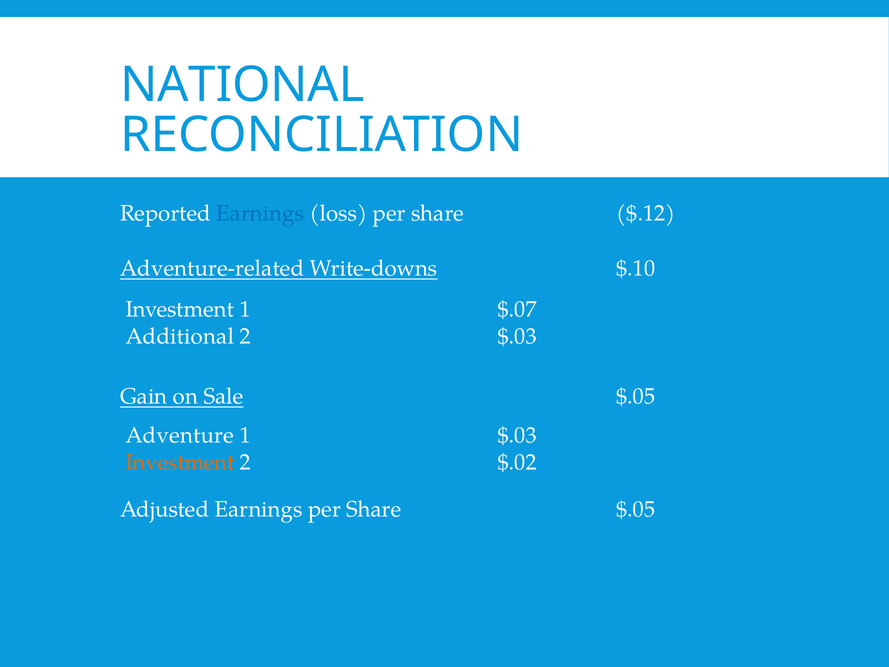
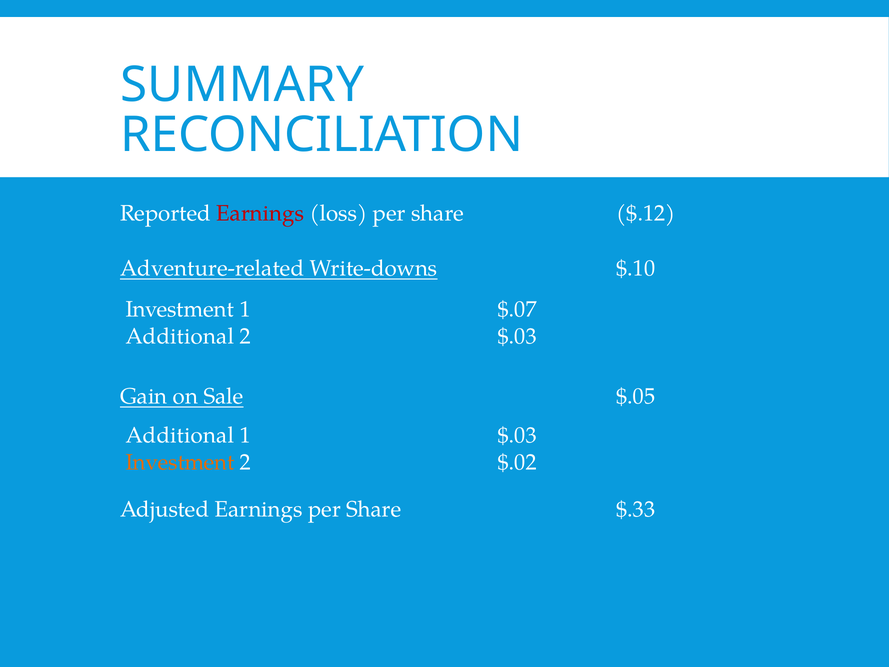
NATIONAL: NATIONAL -> SUMMARY (242, 85)
Earnings colour: blue -> red (260, 213)
Adventure: Adventure -> Additional (180, 435)
Share $.05: $.05 -> $.33 (636, 509)
